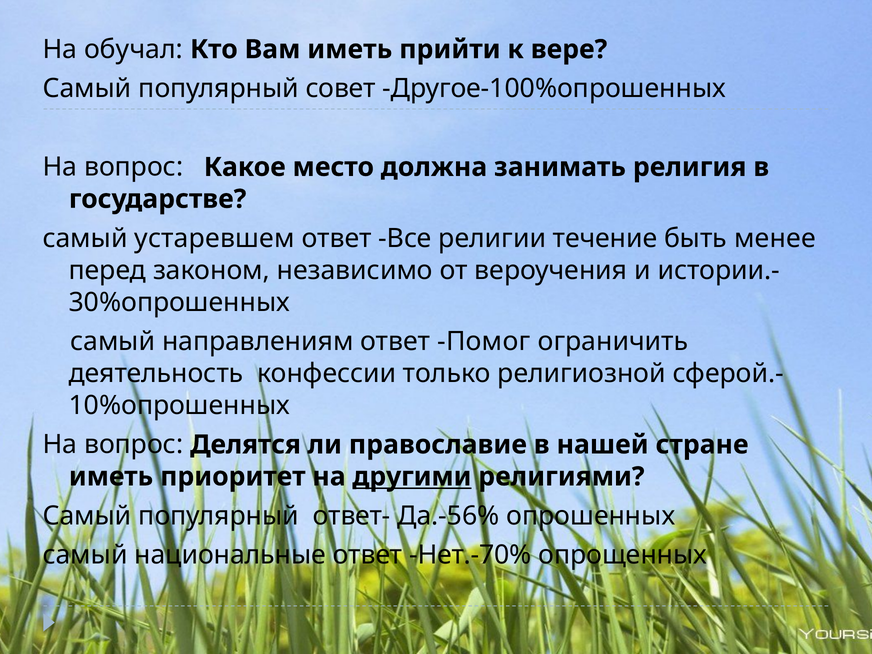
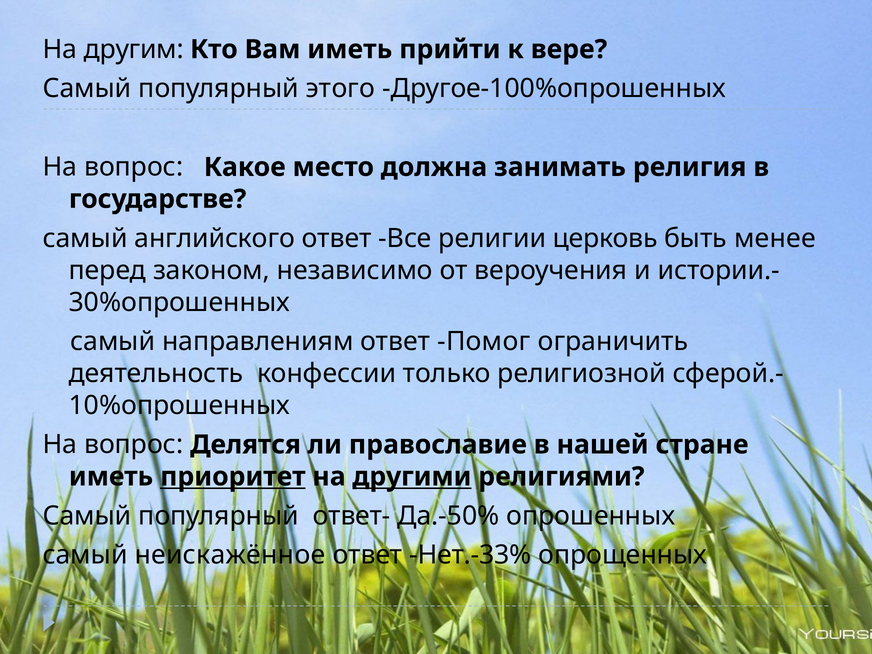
обучал: обучал -> другим (134, 49)
совет: совет -> этого (340, 89)
устаревшем: устаревшем -> английского (215, 238)
течение: течение -> церковь (605, 238)
приоритет underline: none -> present (233, 477)
Да.-56%: Да.-56% -> Да.-50% (448, 516)
национальные: национальные -> неискажённое (230, 555)
Нет.-70%: Нет.-70% -> Нет.-33% (470, 555)
